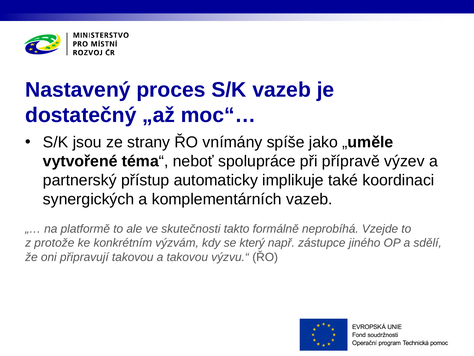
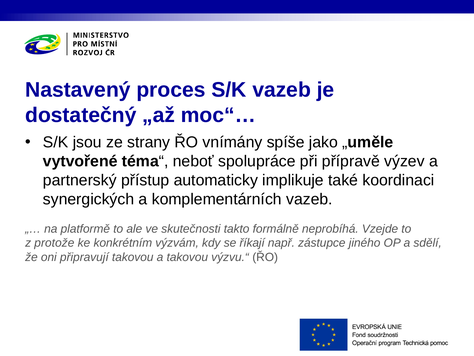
který: který -> říkají (252, 243)
